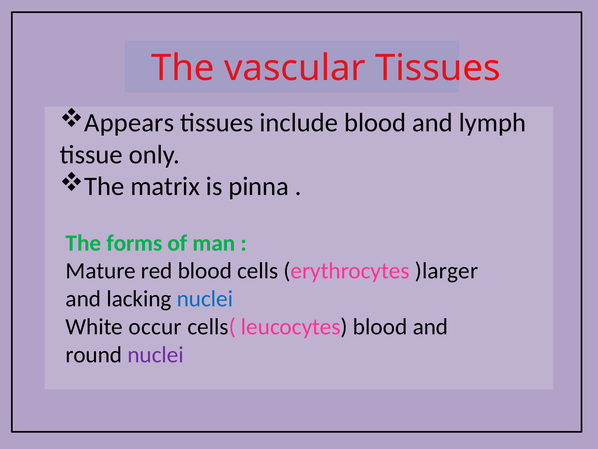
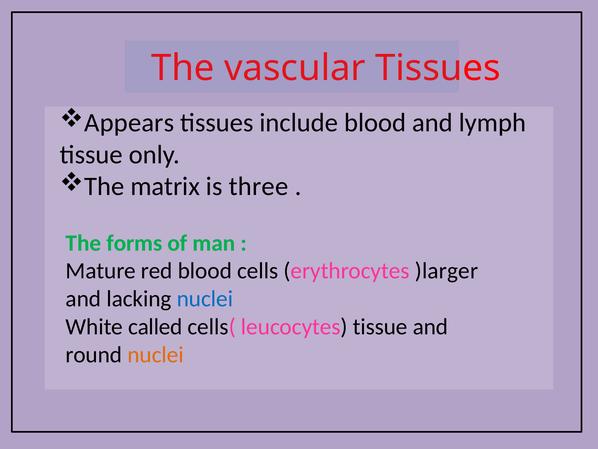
pinna: pinna -> three (258, 186)
occur: occur -> called (155, 327)
leucocytes blood: blood -> tissue (380, 327)
nuclei colour: purple -> orange (156, 354)
